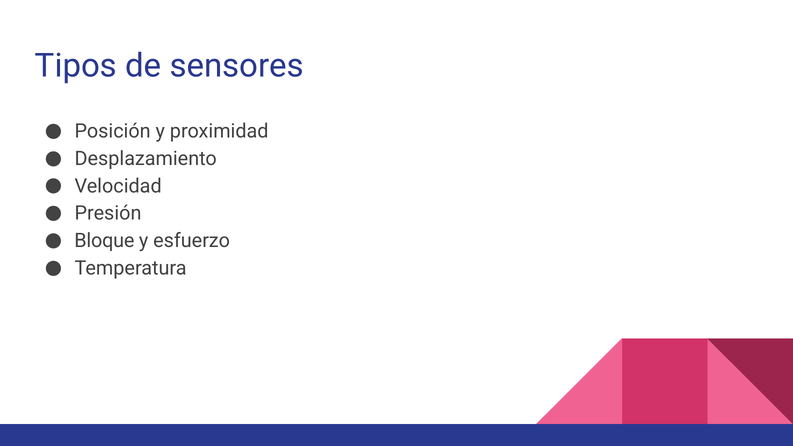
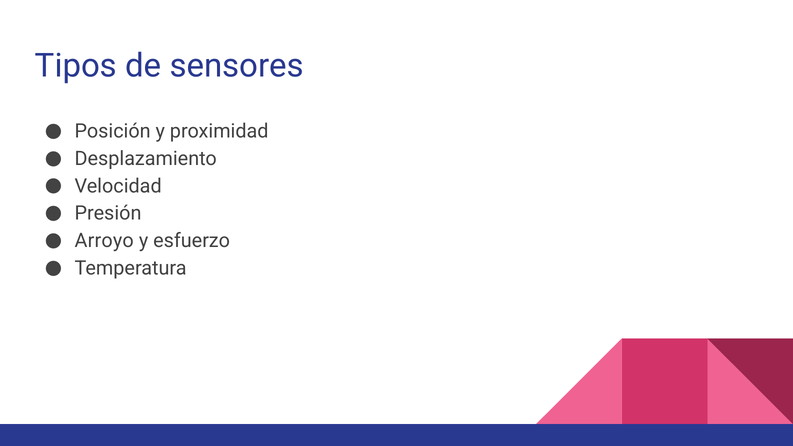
Bloque: Bloque -> Arroyo (104, 241)
